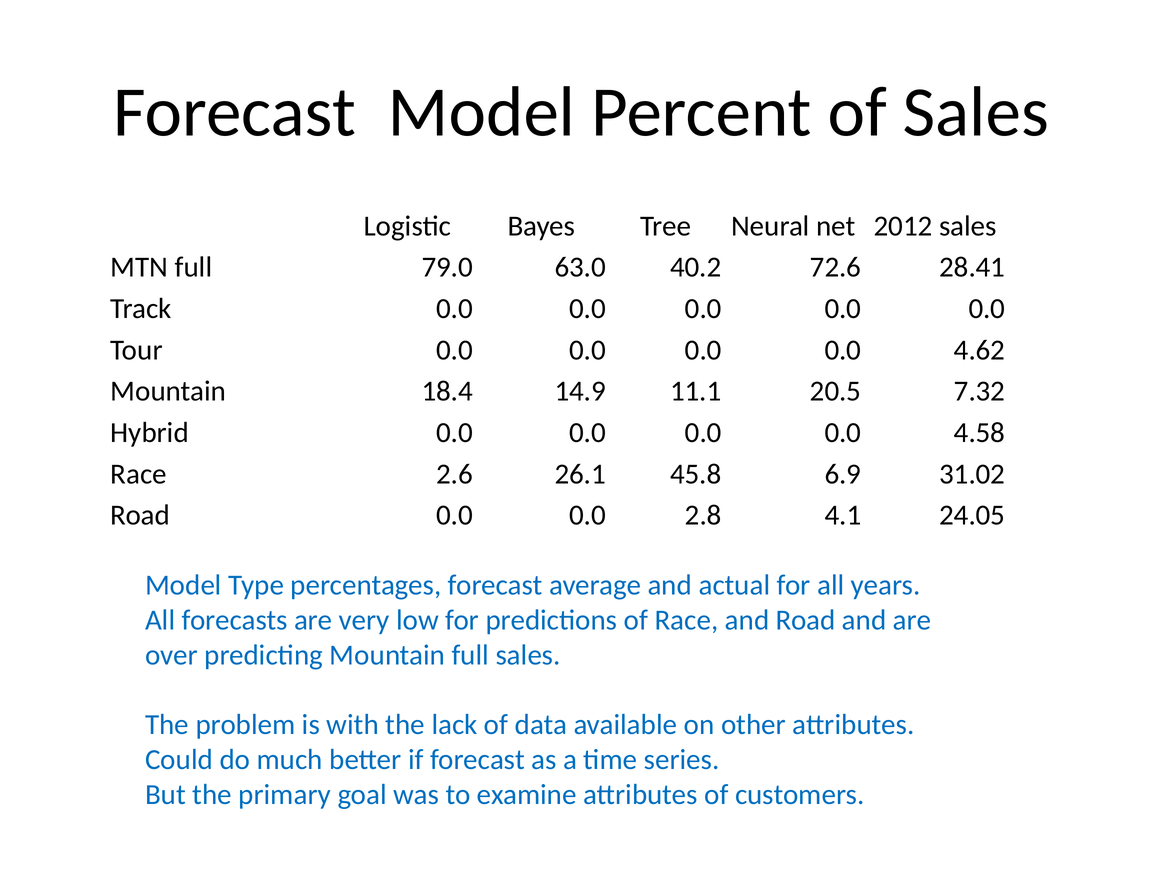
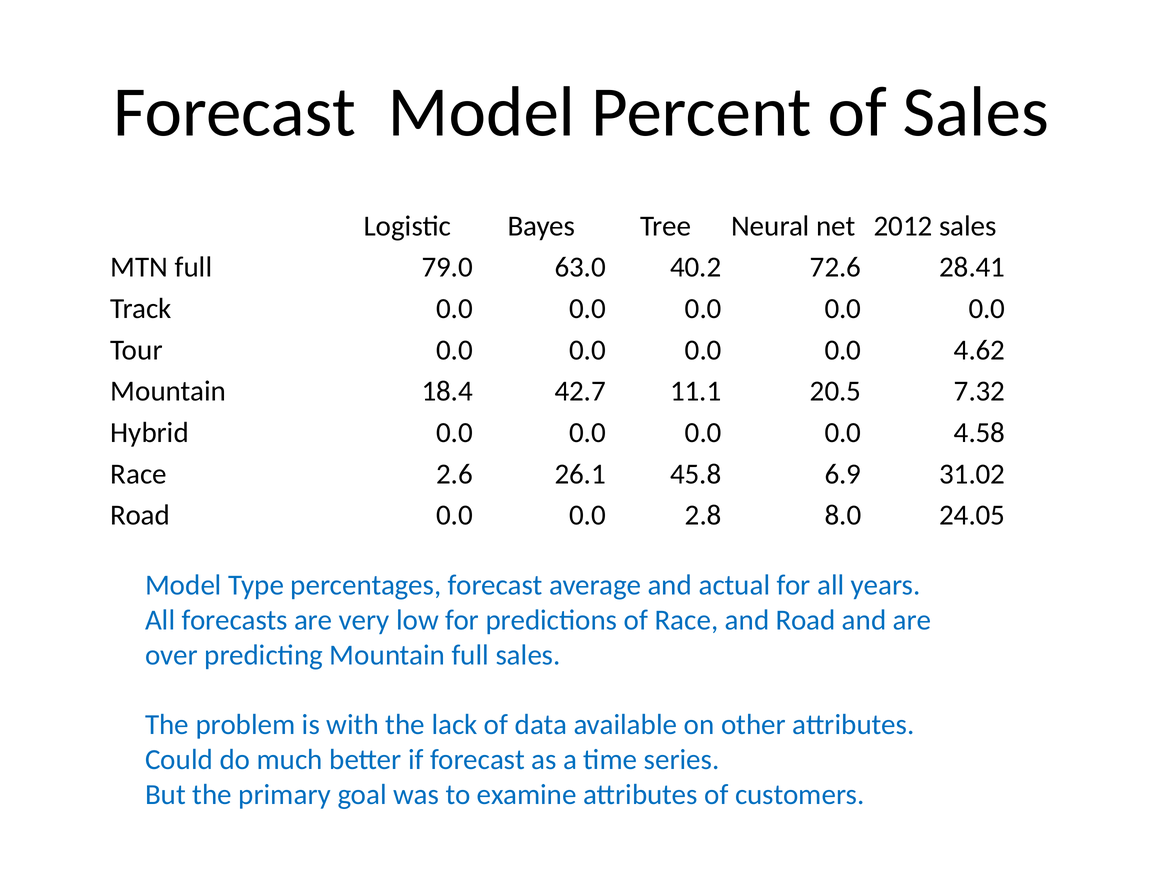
14.9: 14.9 -> 42.7 (580, 391)
4.1: 4.1 -> 8.0 (843, 515)
